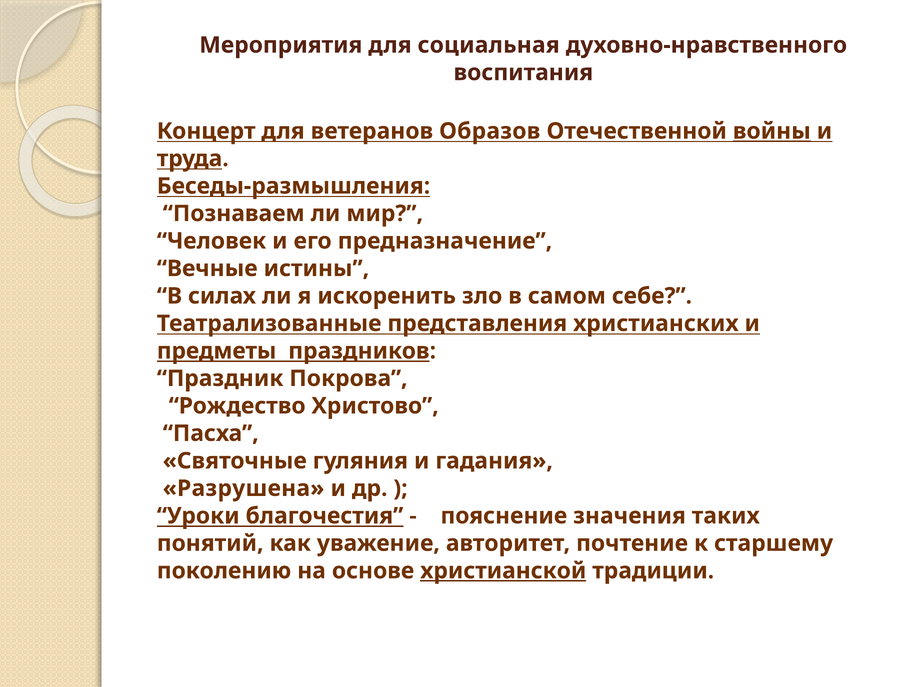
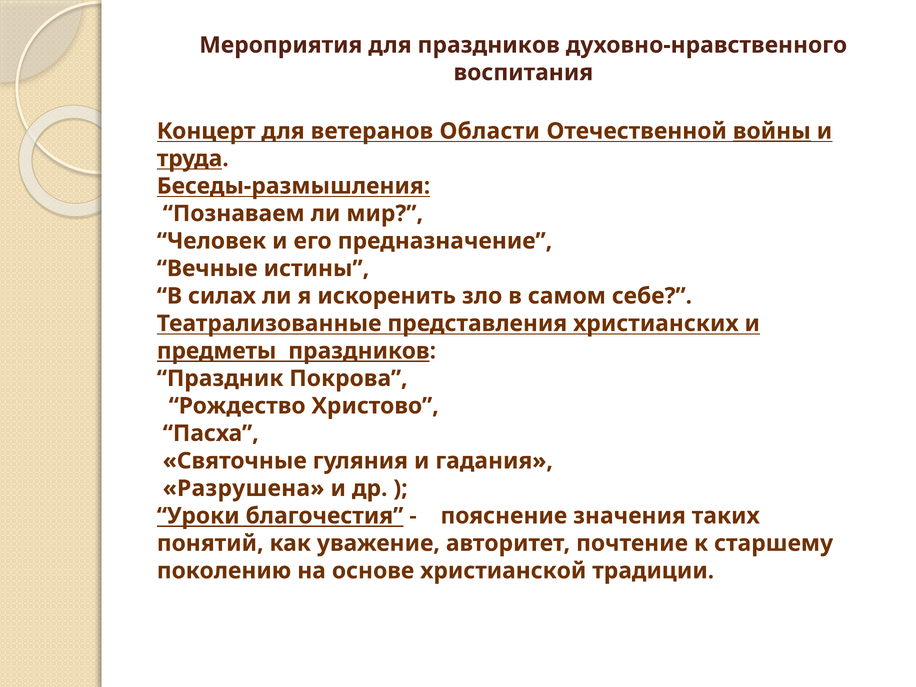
для социальная: социальная -> праздников (489, 45)
Образов: Образов -> Области (490, 131)
христианской underline: present -> none (503, 571)
